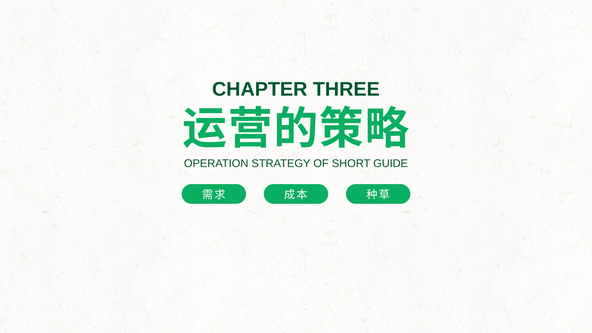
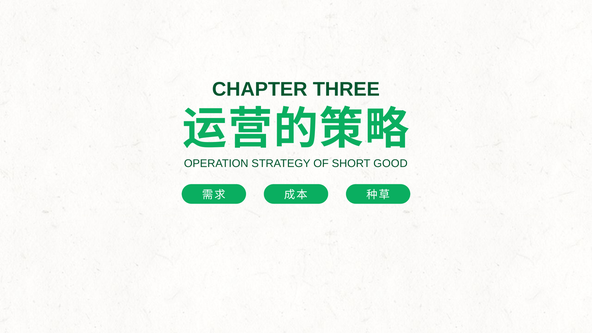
GUIDE: GUIDE -> GOOD (391, 164)
